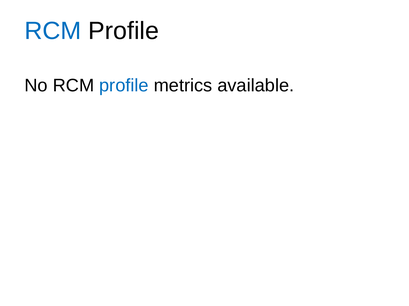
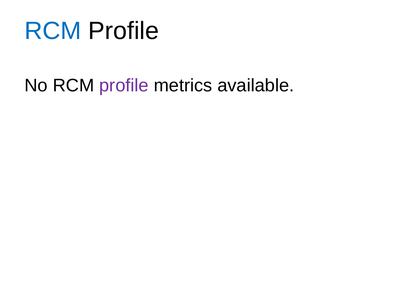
profile colour: blue -> purple (124, 86)
